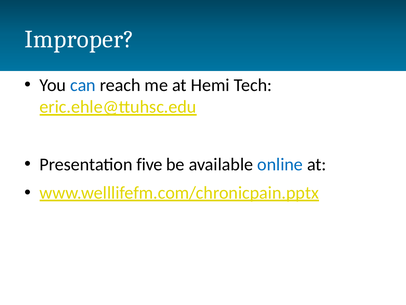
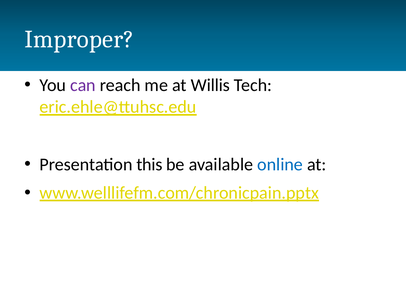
can colour: blue -> purple (83, 85)
Hemi: Hemi -> Willis (210, 85)
five: five -> this (150, 164)
